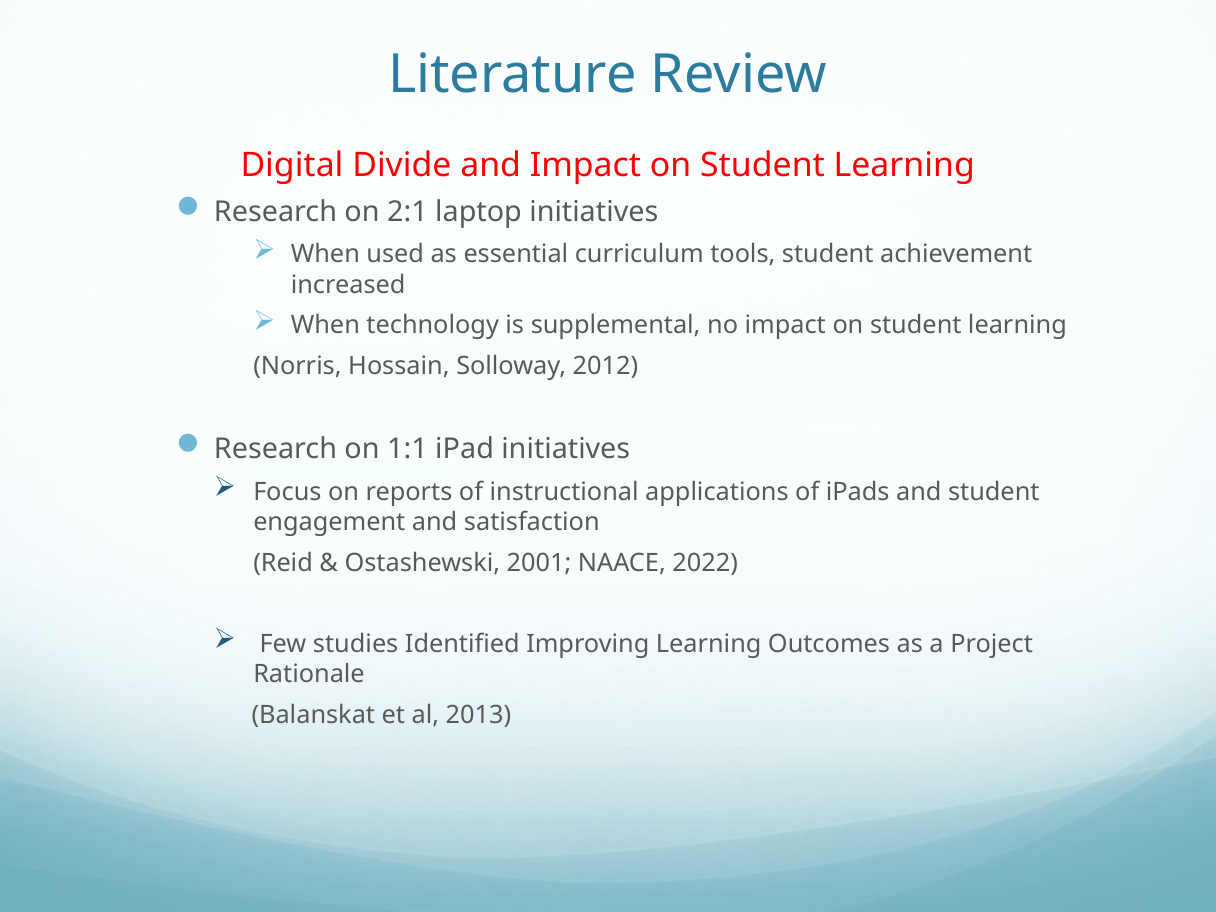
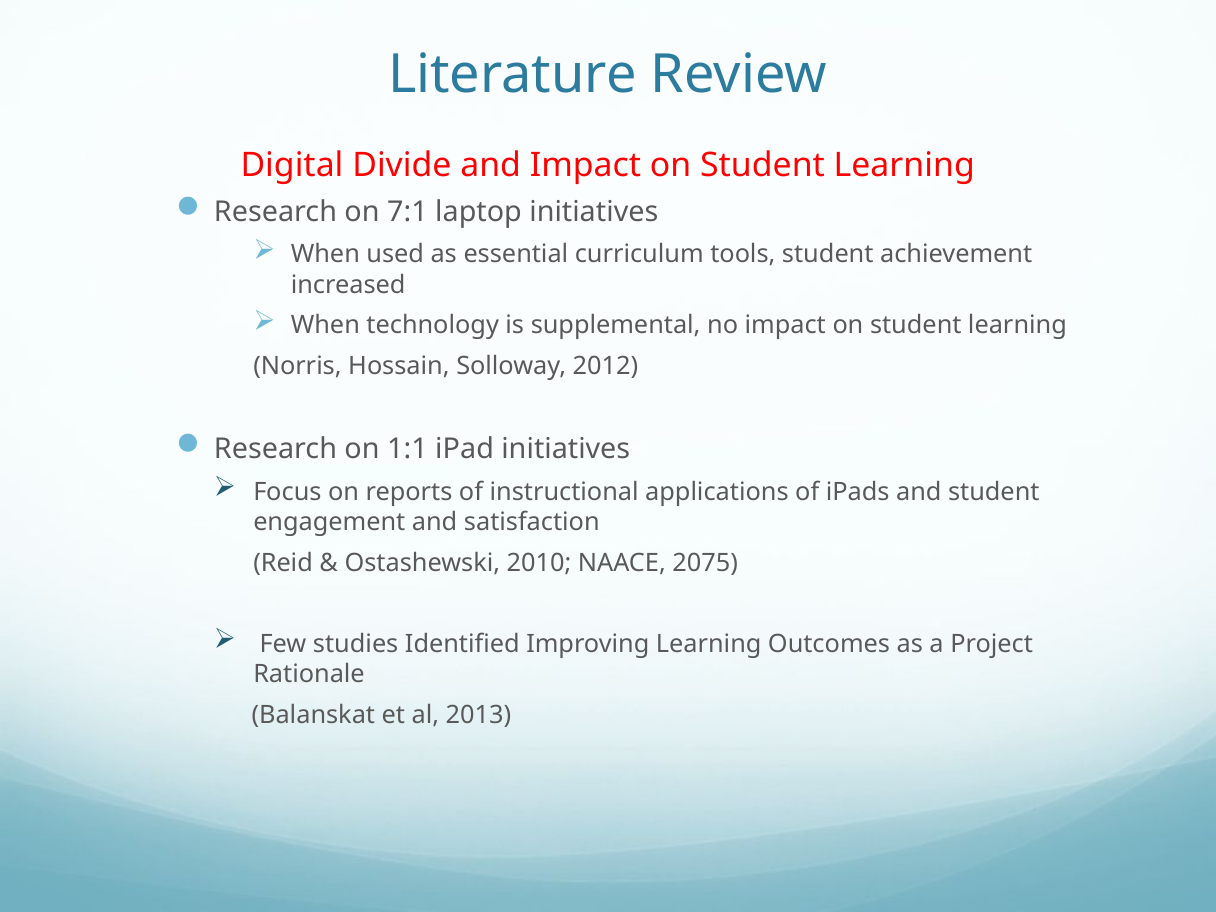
2:1: 2:1 -> 7:1 (407, 212)
2001: 2001 -> 2010 (539, 563)
2022: 2022 -> 2075 (705, 563)
